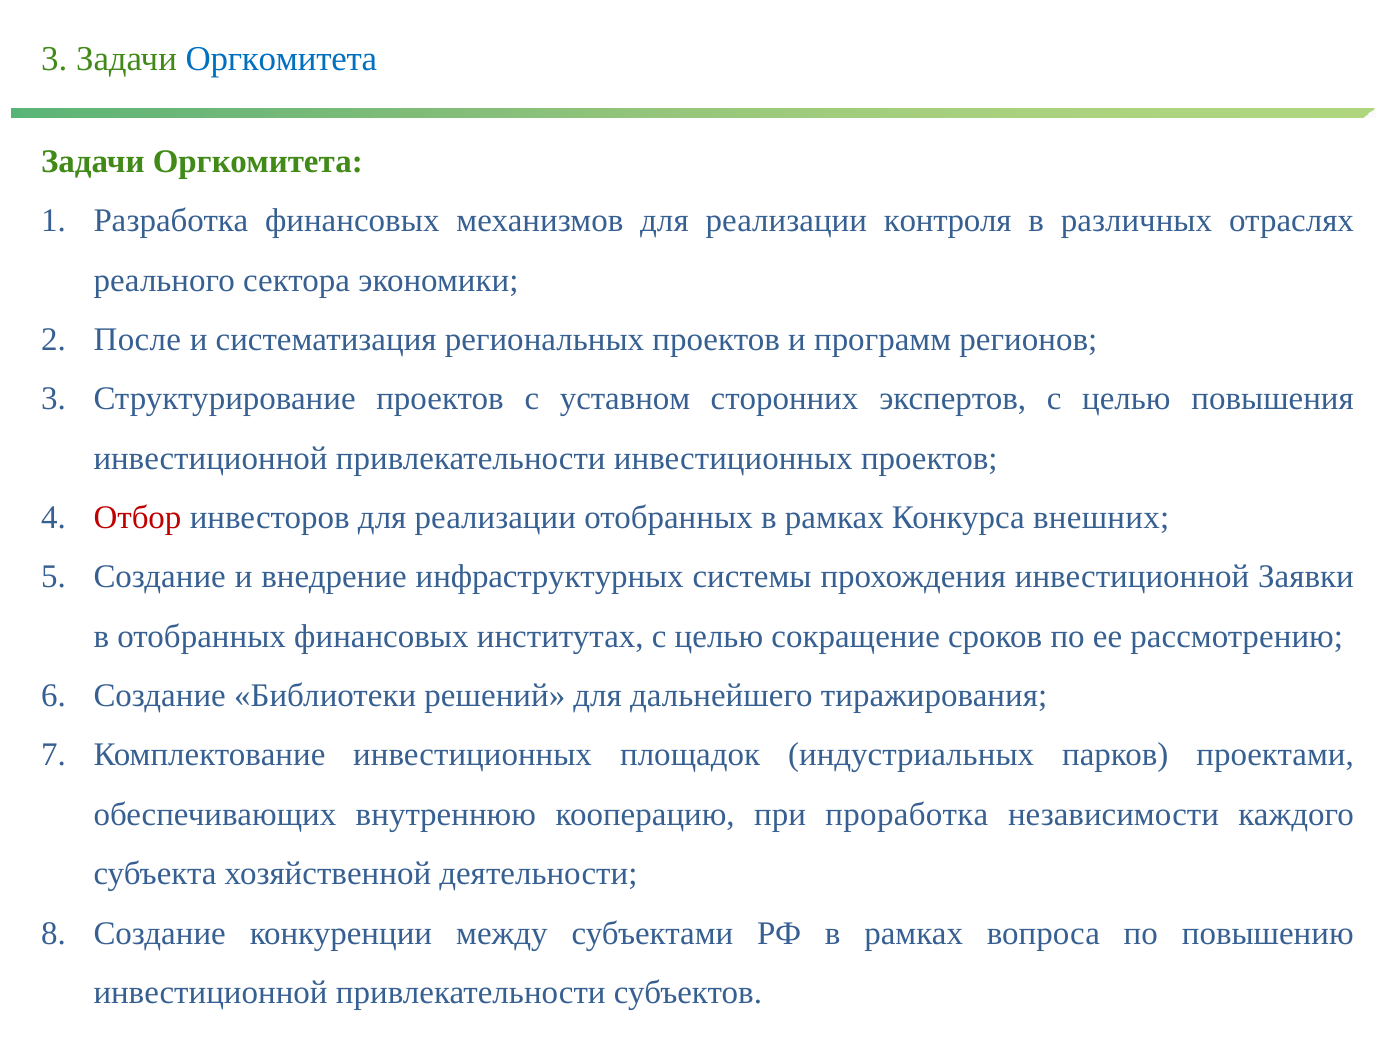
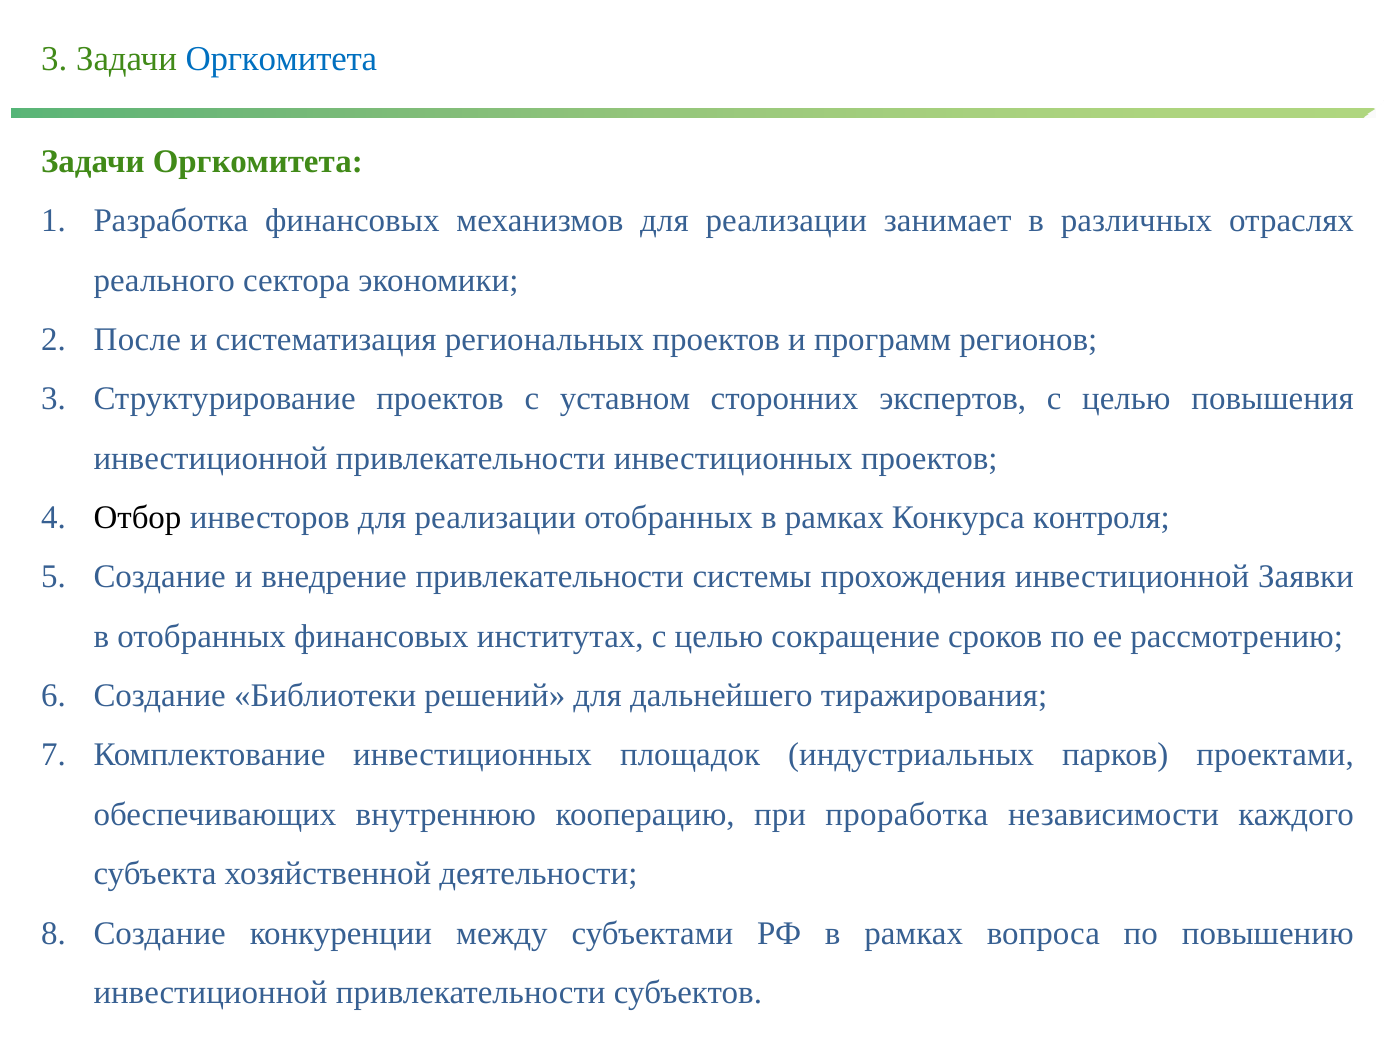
контроля: контроля -> занимает (948, 221)
Отбор colour: red -> black (138, 518)
внешних: внешних -> контроля (1101, 518)
внедрение инфраструктурных: инфраструктурных -> привлекательности (550, 577)
